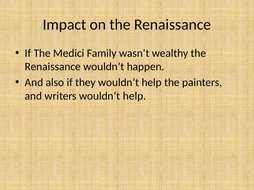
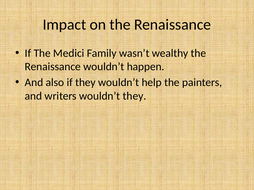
writers wouldn’t help: help -> they (135, 96)
